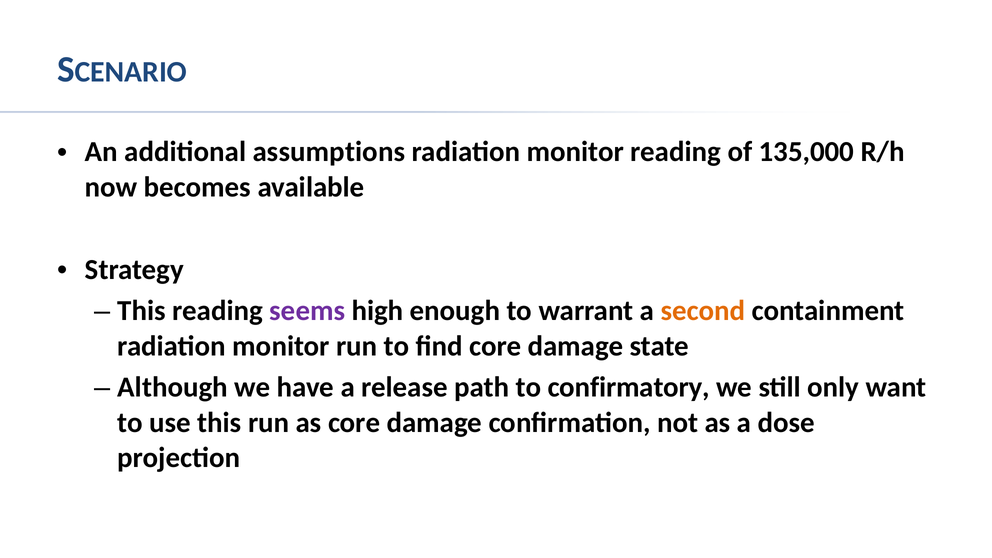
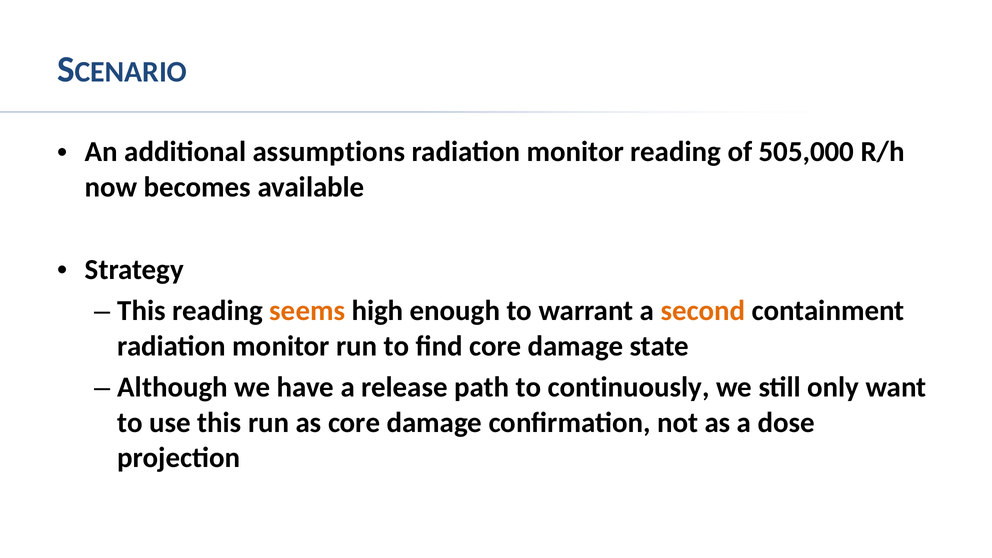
135,000: 135,000 -> 505,000 (806, 152)
seems colour: purple -> orange (307, 311)
confirmatory: confirmatory -> continuously (629, 387)
